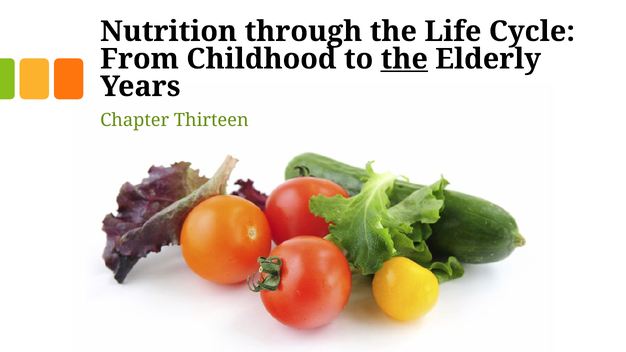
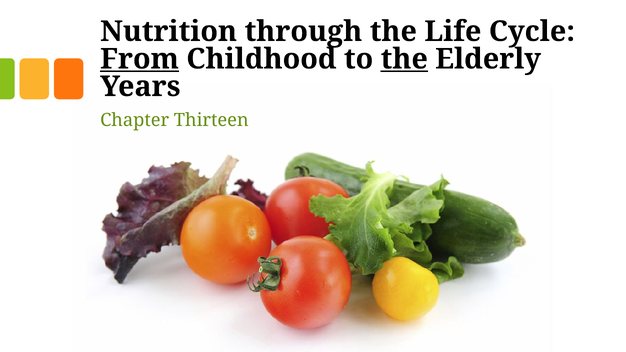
From underline: none -> present (140, 59)
